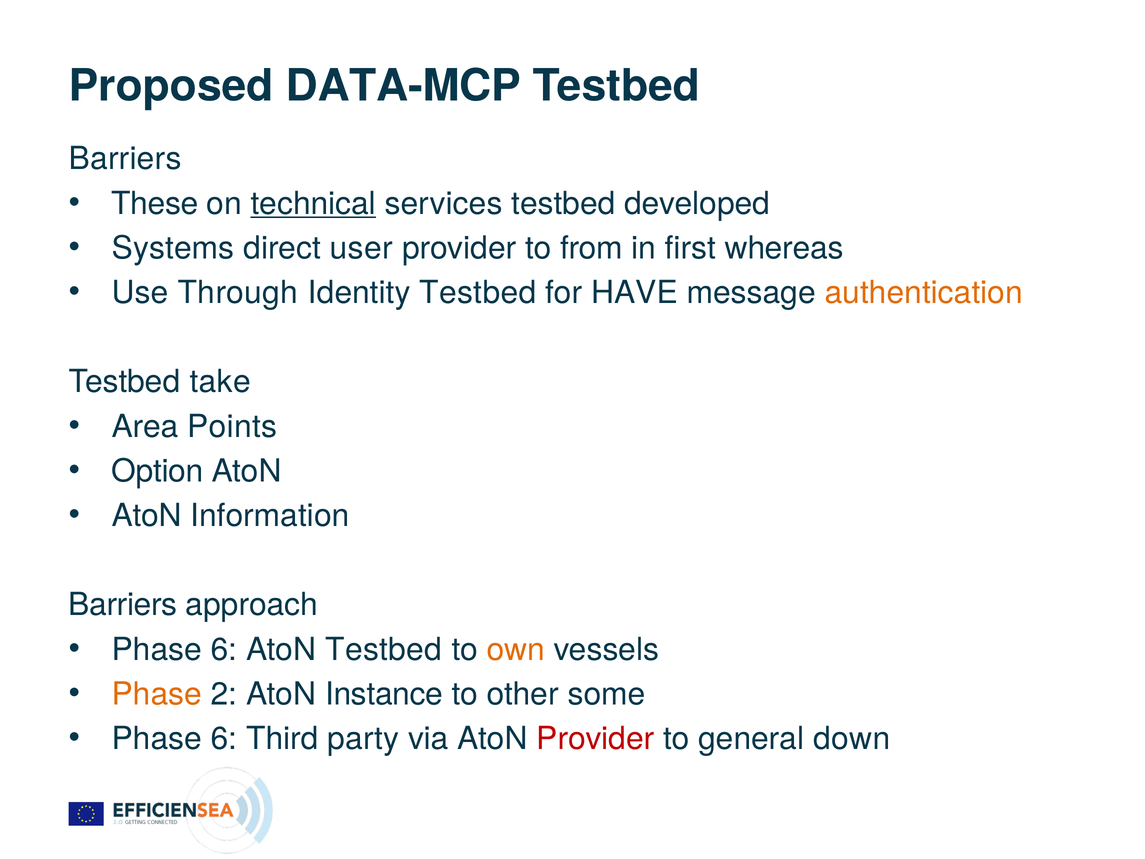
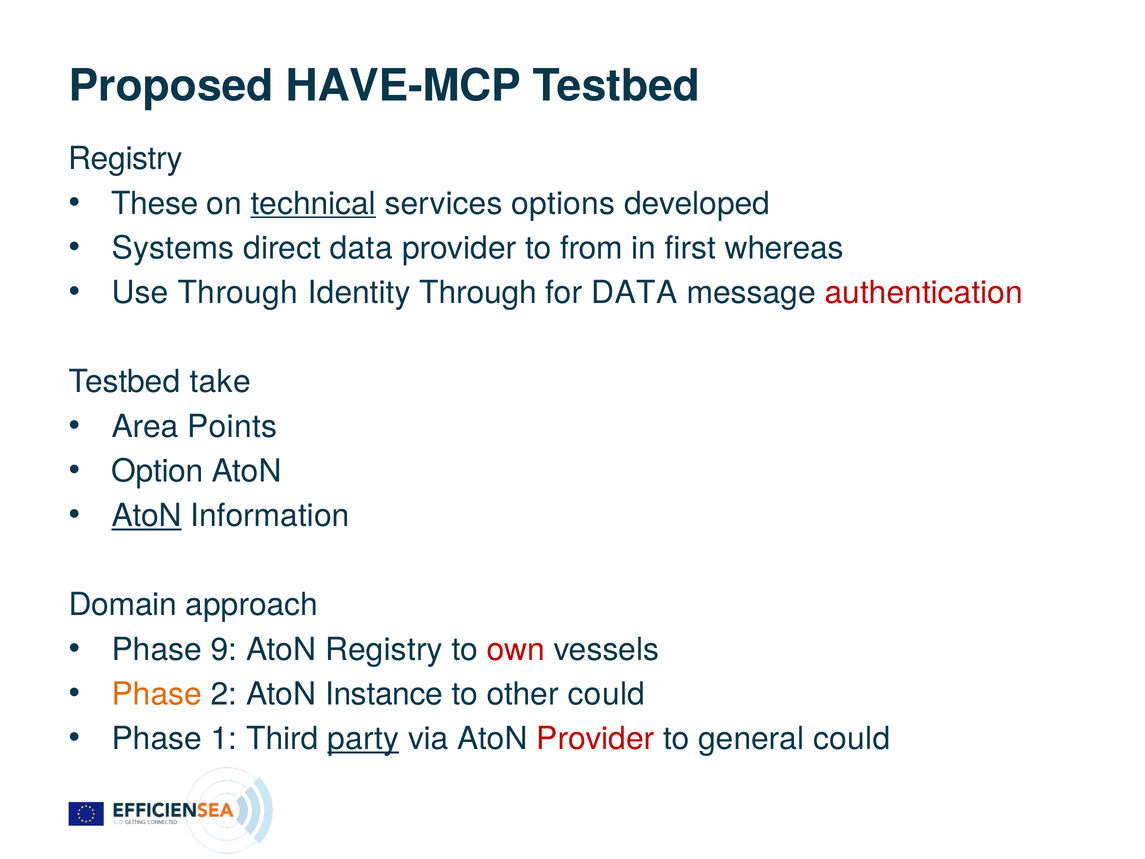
DATA-MCP: DATA-MCP -> HAVE-MCP (403, 86)
Barriers: Barriers -> Registry (125, 159)
services testbed: testbed -> options (563, 203)
direct user: user -> data (361, 248)
Identity Testbed: Testbed -> Through (478, 293)
for HAVE: HAVE -> DATA (634, 293)
authentication colour: orange -> red (924, 293)
AtoN underline: none -> present (147, 516)
Barriers: Barriers -> Domain (123, 605)
6: 6 -> 9 (224, 649)
AtoN Testbed: Testbed -> Registry (384, 649)
own colour: orange -> red (516, 649)
other some: some -> could (606, 694)
6: 6 -> 1 (224, 738)
party underline: none -> present (363, 738)
general down: down -> could (852, 738)
